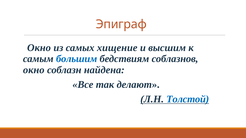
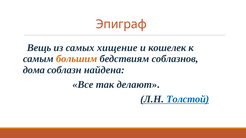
Окно: Окно -> Вещь (39, 48)
высшим: высшим -> кошелек (167, 48)
большим colour: blue -> orange (77, 59)
окно: окно -> дома (34, 70)
